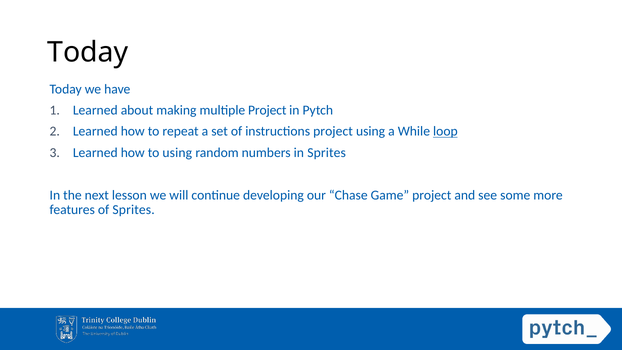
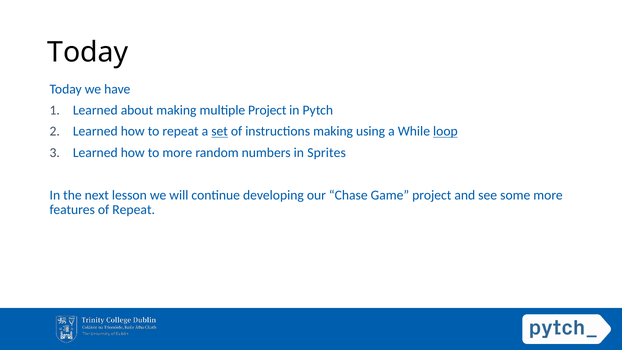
set underline: none -> present (220, 131)
instructions project: project -> making (333, 131)
to using: using -> more (177, 153)
of Sprites: Sprites -> Repeat (134, 210)
